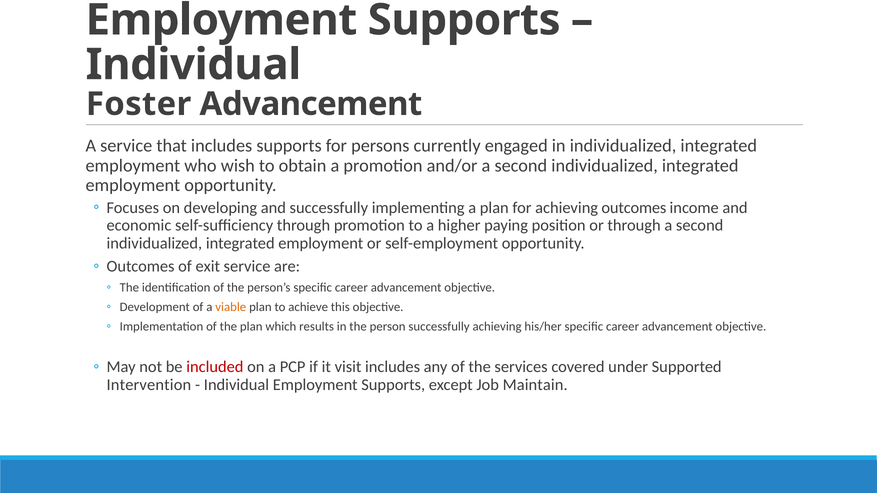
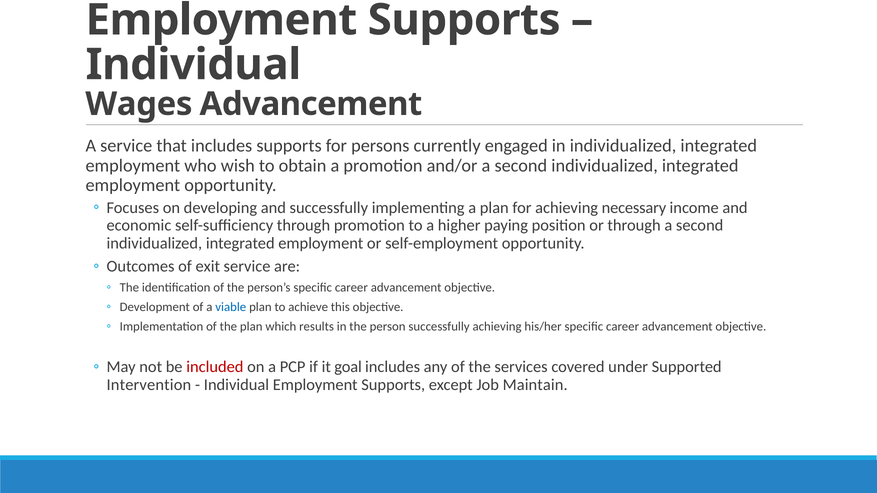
Foster: Foster -> Wages (139, 104)
achieving outcomes: outcomes -> necessary (634, 208)
viable colour: orange -> blue (231, 307)
visit: visit -> goal (348, 367)
